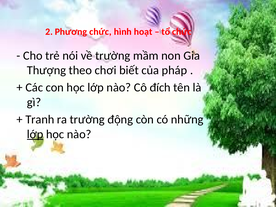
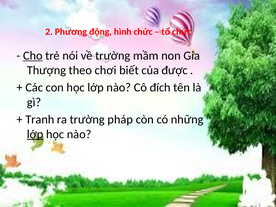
Phương chức: chức -> động (100, 32)
hình hoạt: hoạt -> chức (143, 32)
Cho underline: none -> present (33, 56)
pháp: pháp -> được (175, 70)
động: động -> pháp (120, 119)
